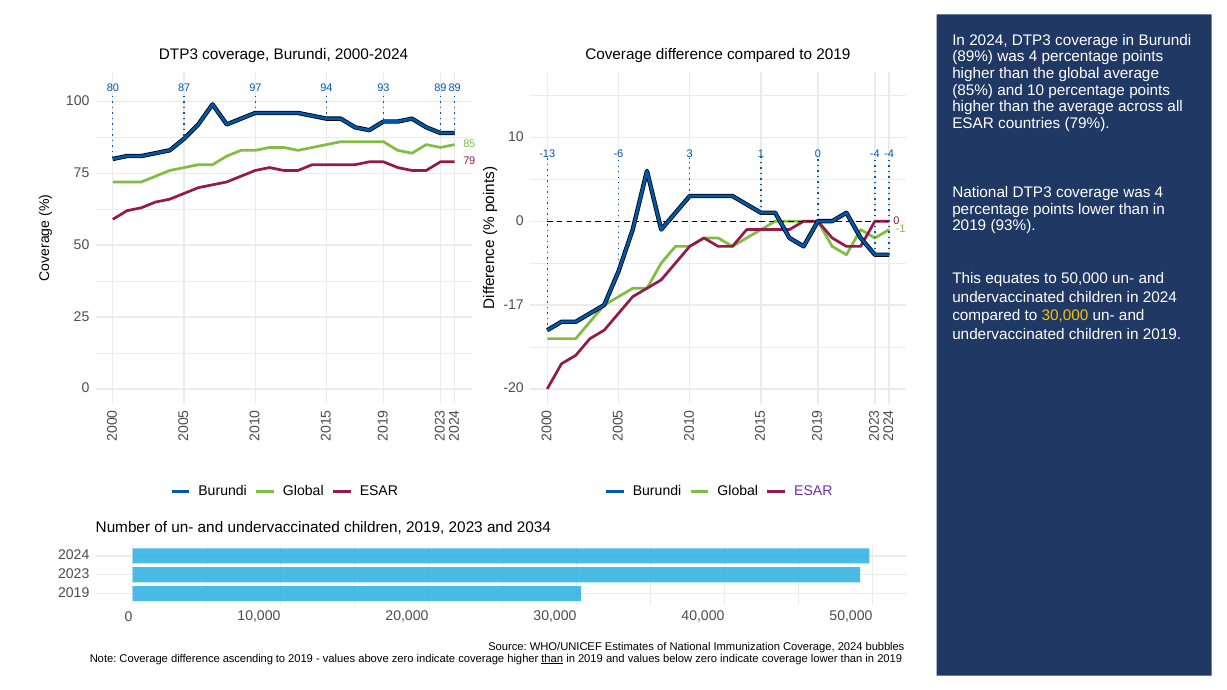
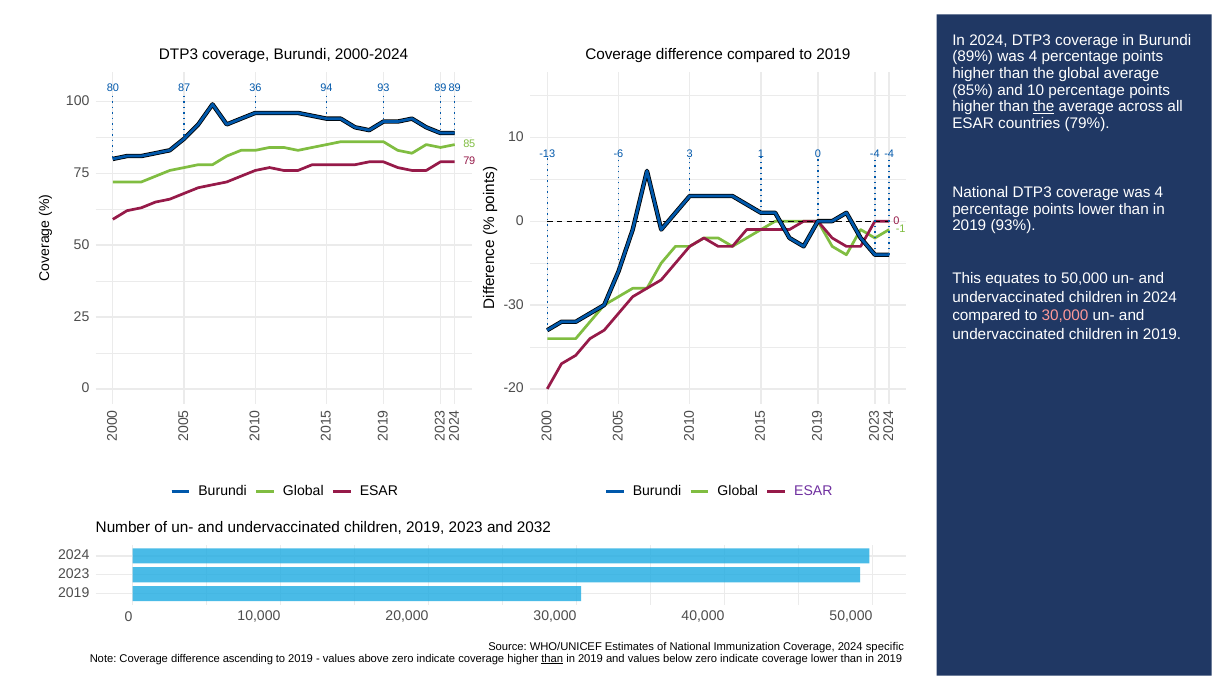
97: 97 -> 36 (255, 88)
the underline: none -> present (1044, 107)
-17: -17 -> -30 (514, 305)
30,000 colour: yellow -> pink (1065, 316)
2034: 2034 -> 2032 (534, 527)
bubbles: bubbles -> specific (885, 647)
